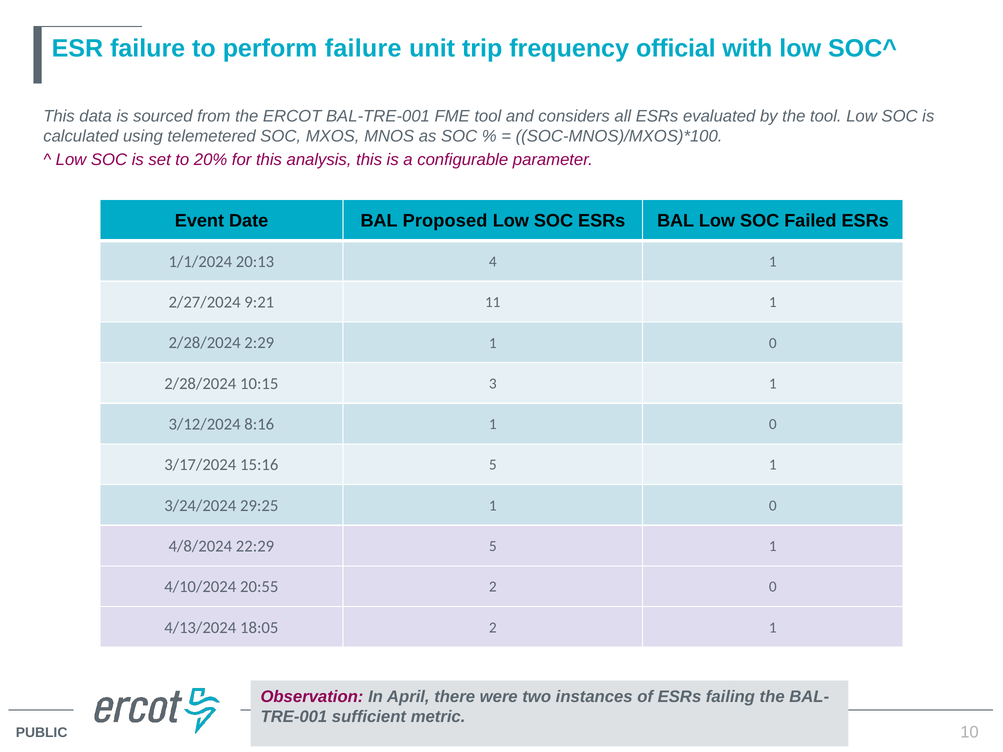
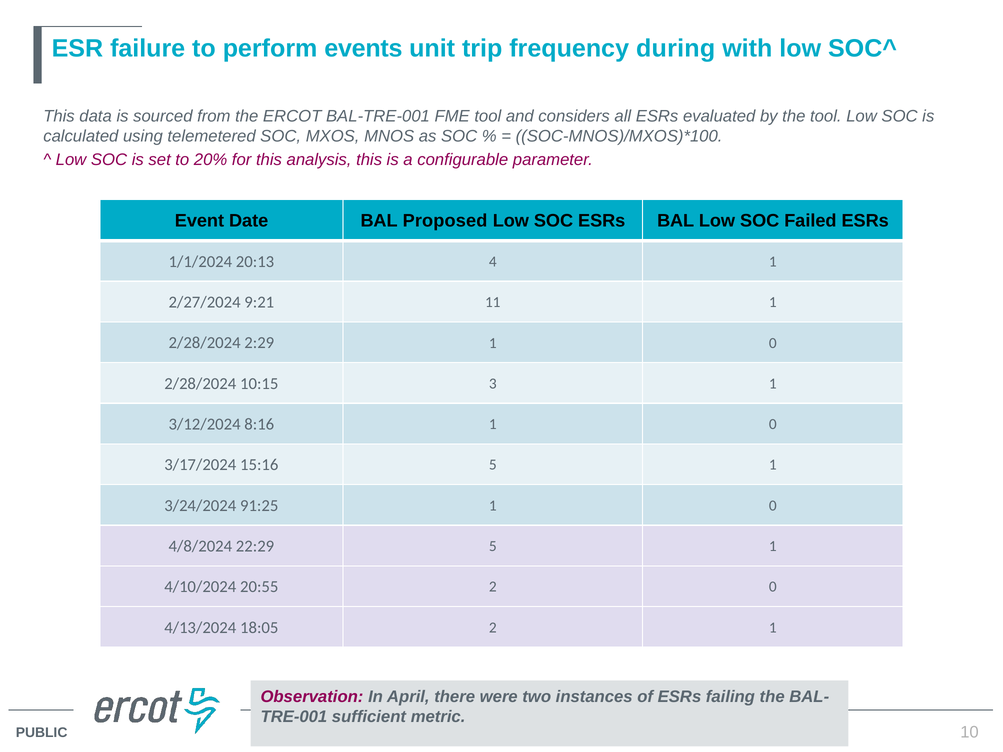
perform failure: failure -> events (363, 48)
official: official -> during (676, 48)
29:25: 29:25 -> 91:25 (259, 506)
